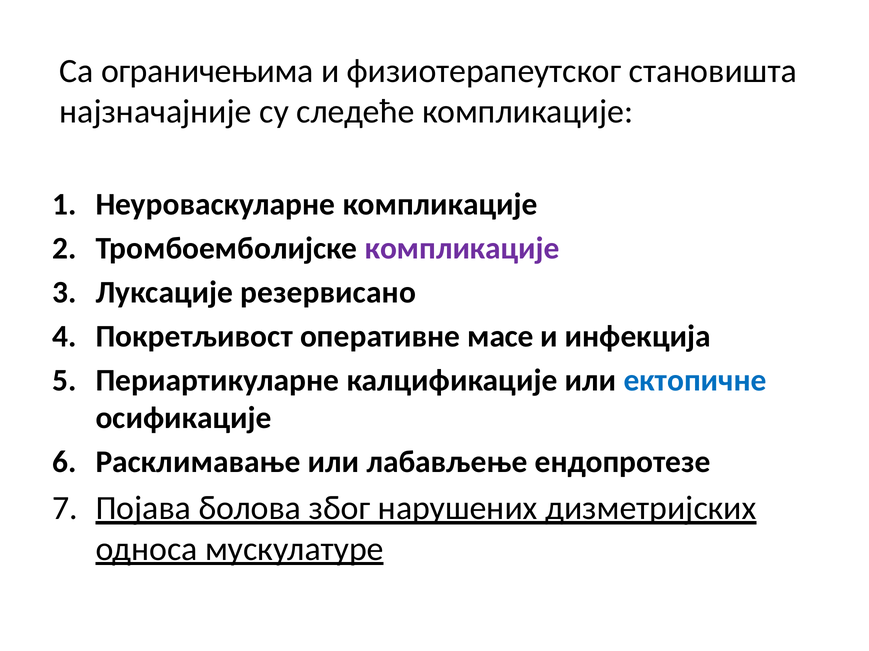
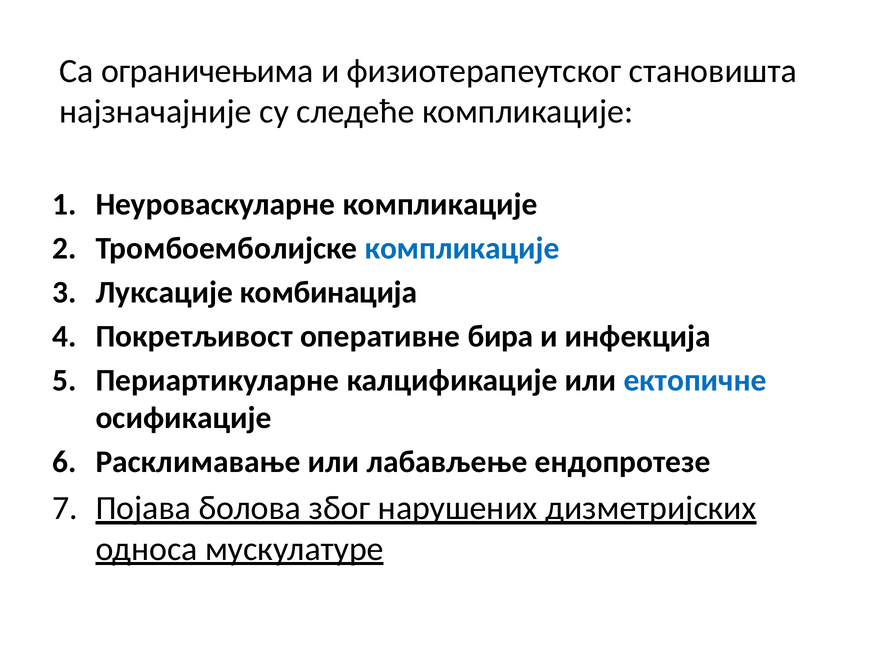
компликације colour: purple -> blue (462, 248)
резервисано: резервисано -> комбинација (328, 292)
масе: масе -> бира (500, 336)
